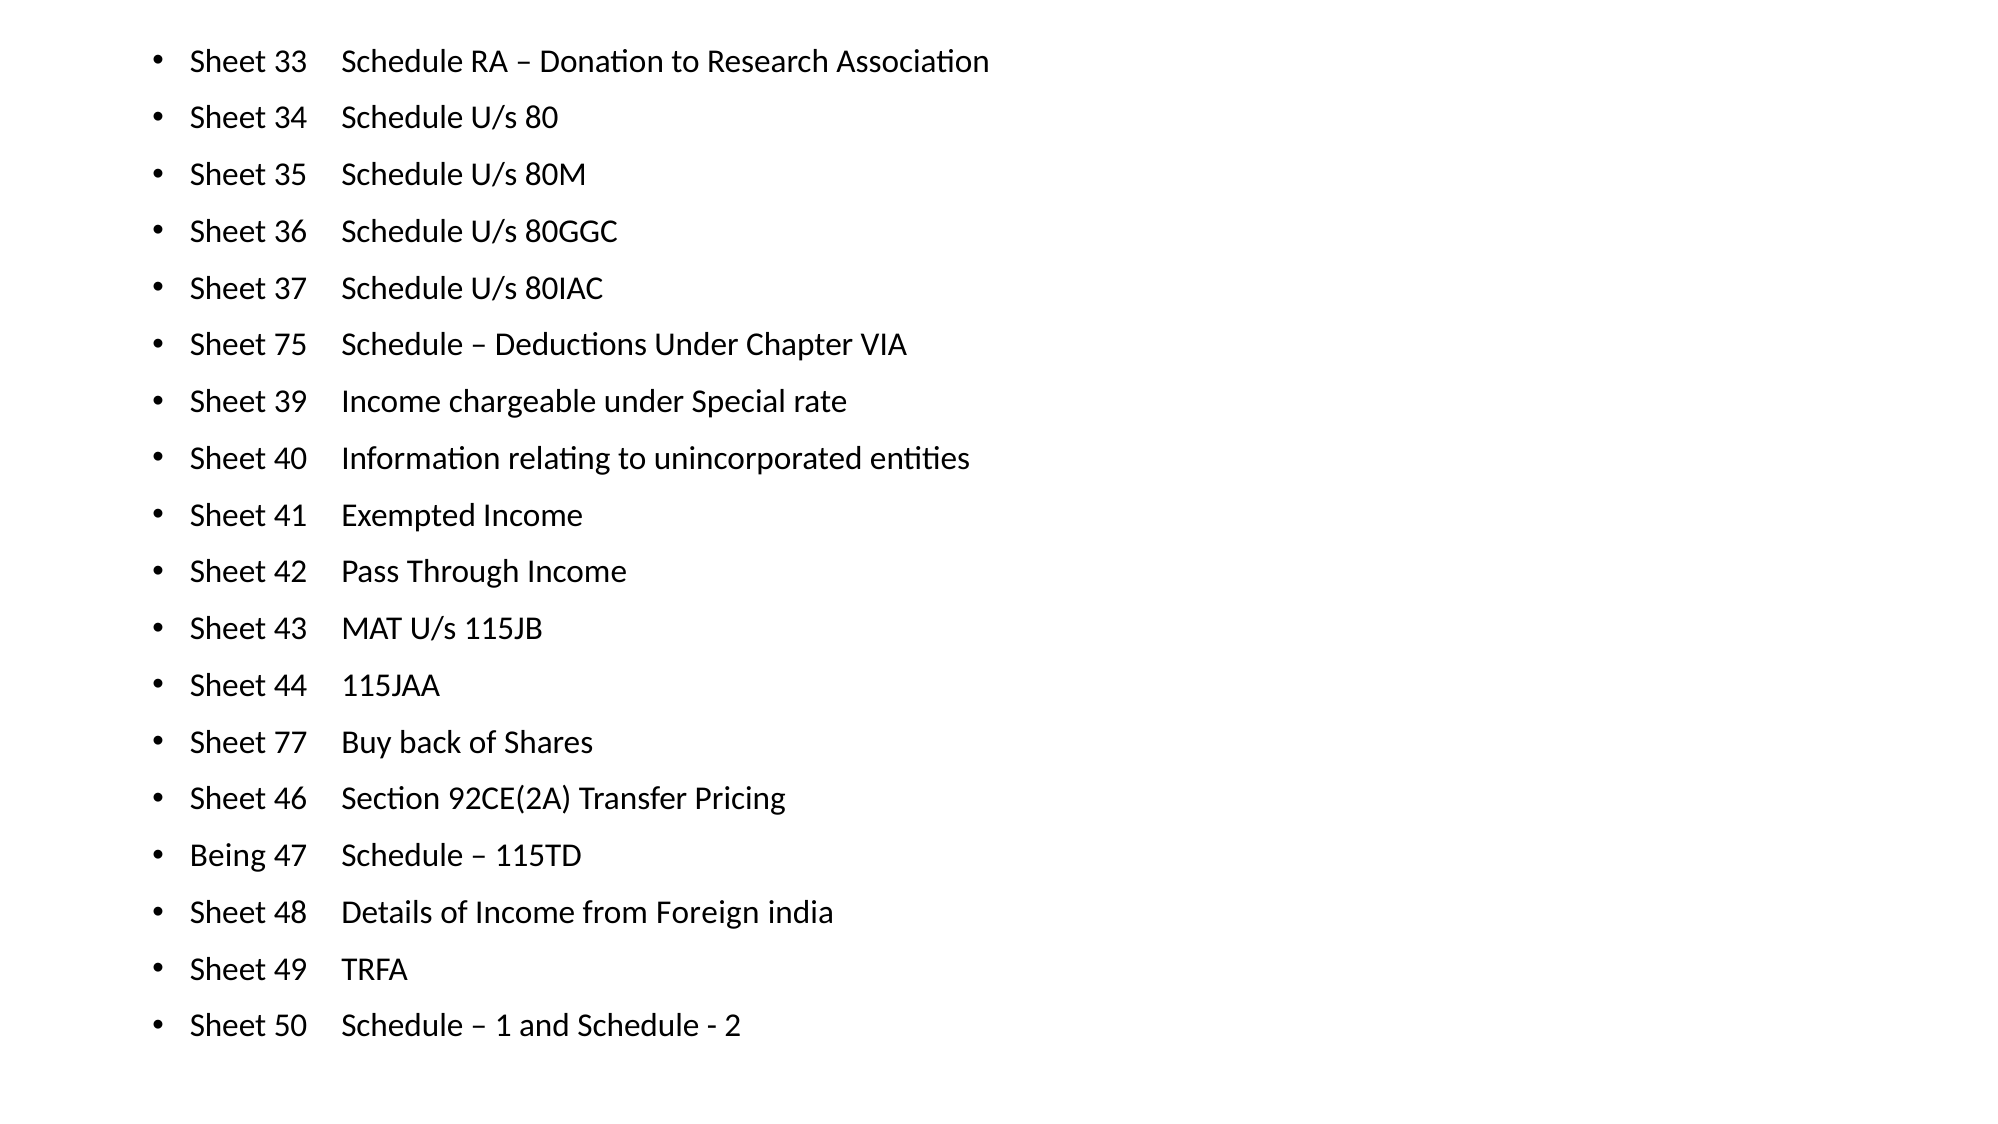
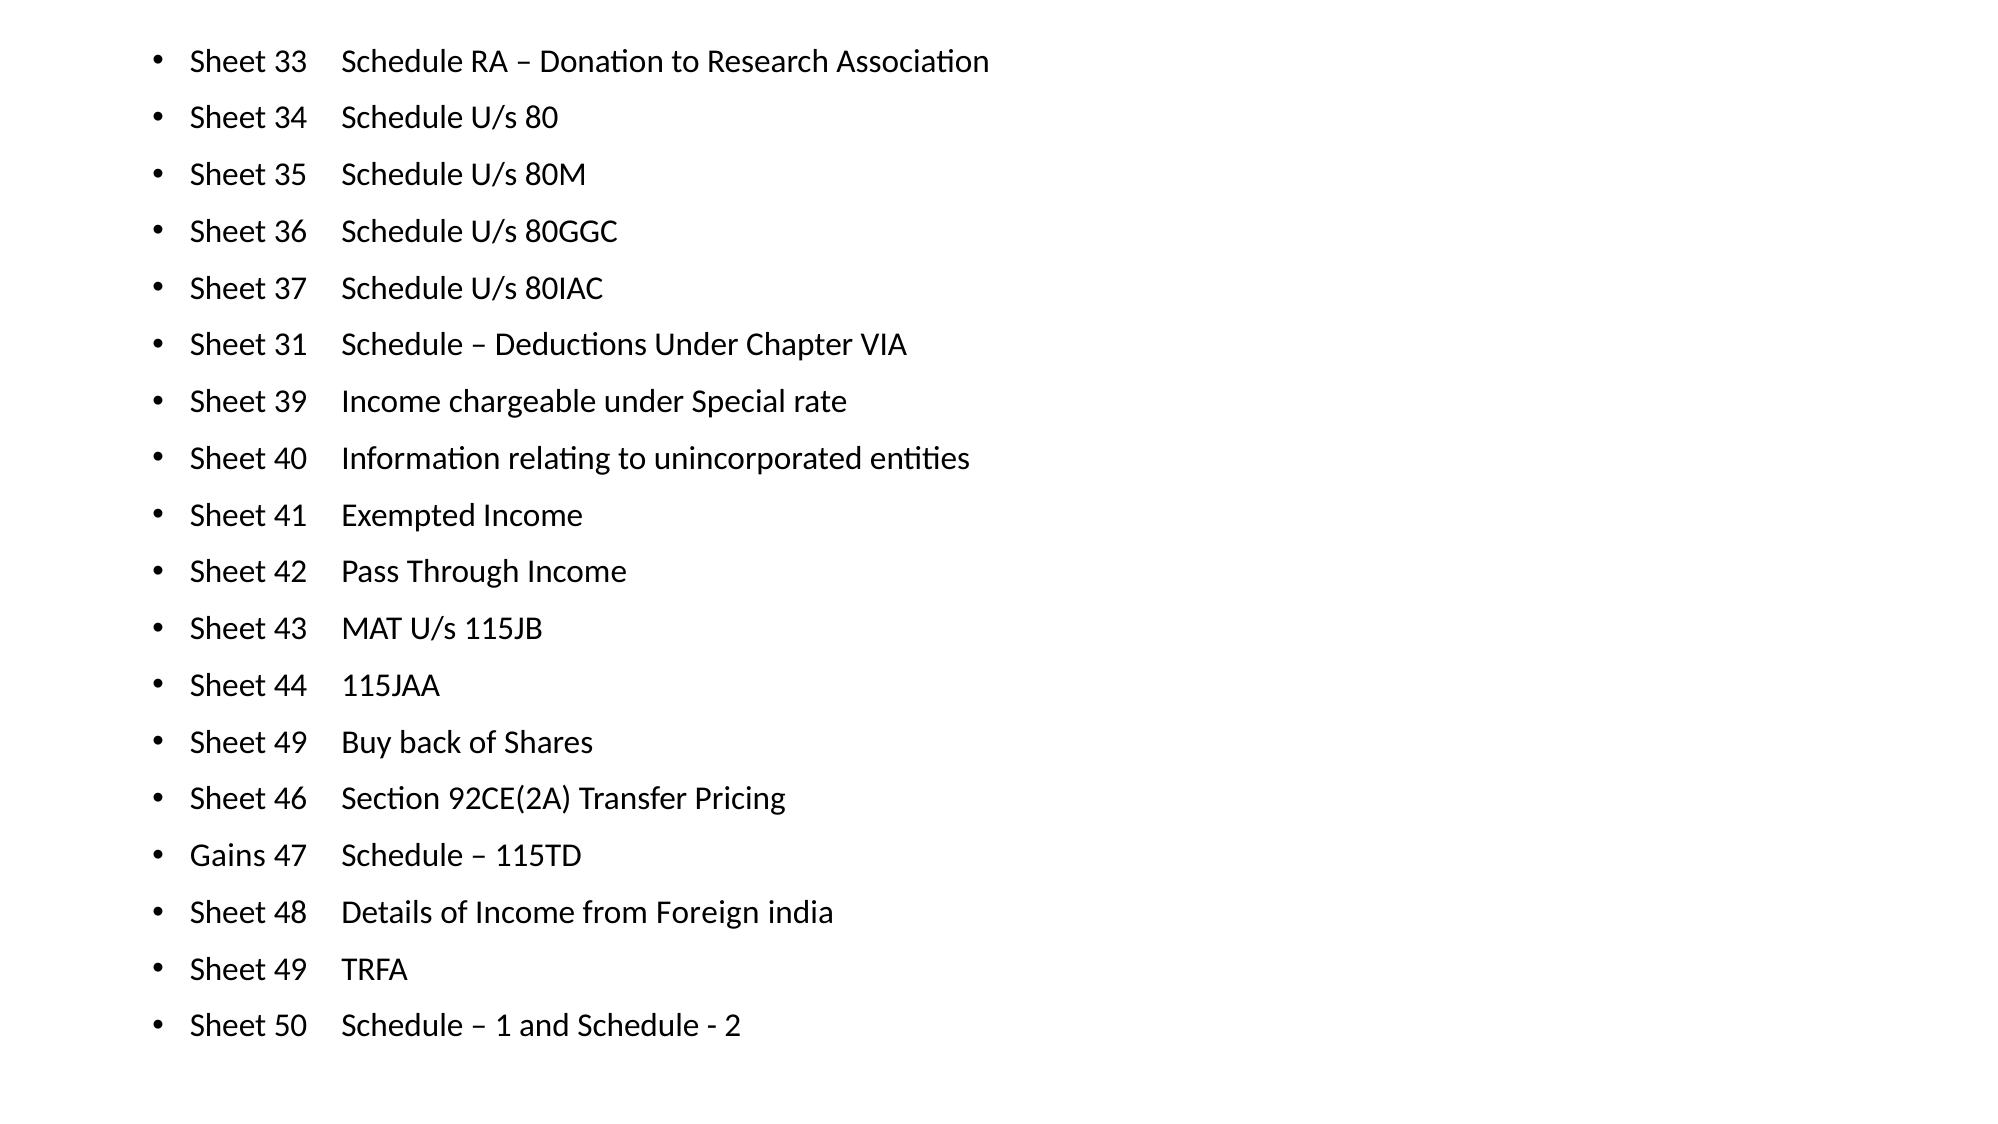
75: 75 -> 31 (291, 345)
77: 77 -> 49 (291, 742)
Being: Being -> Gains (228, 856)
